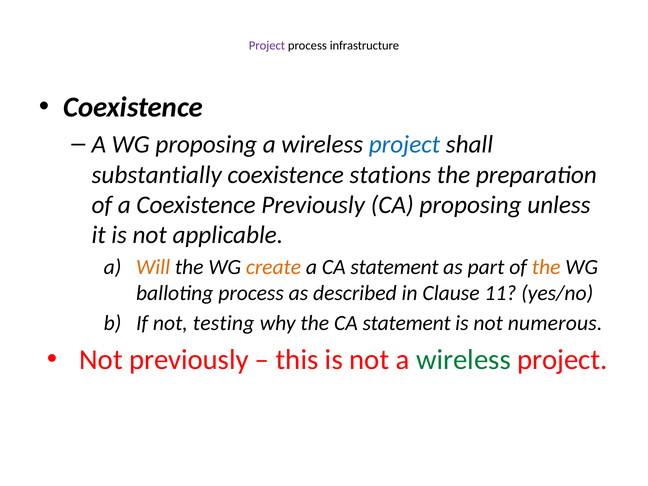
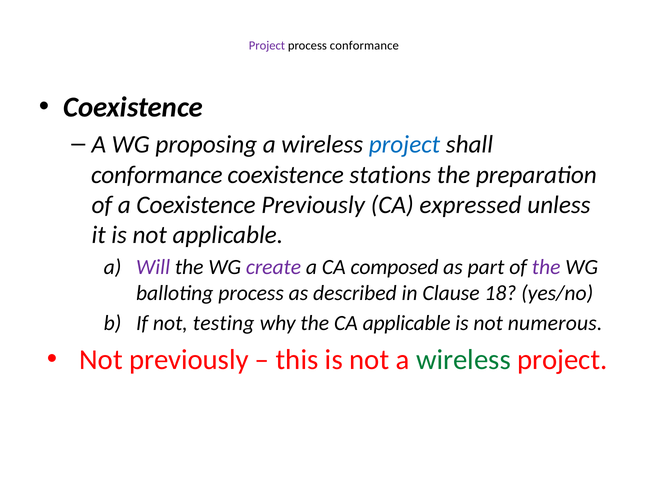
process infrastructure: infrastructure -> conformance (364, 45)
substantially: substantially -> conformance (157, 175)
CA proposing: proposing -> expressed (470, 205)
Will colour: orange -> purple (153, 267)
create colour: orange -> purple (274, 267)
a CA statement: statement -> composed (395, 267)
the colour: orange -> purple (546, 267)
11: 11 -> 18 (500, 293)
the CA statement: statement -> applicable (407, 323)
